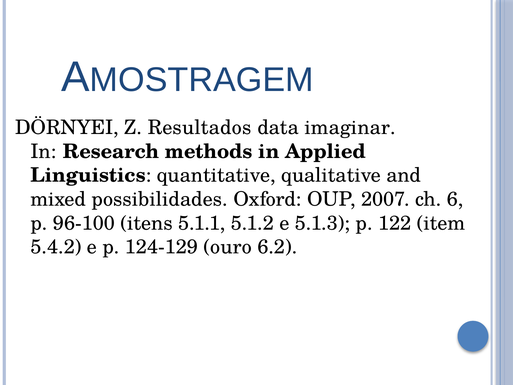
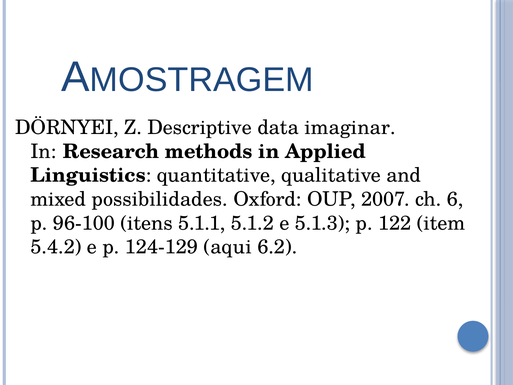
Resultados: Resultados -> Descriptive (200, 127)
ouro: ouro -> aqui (228, 247)
